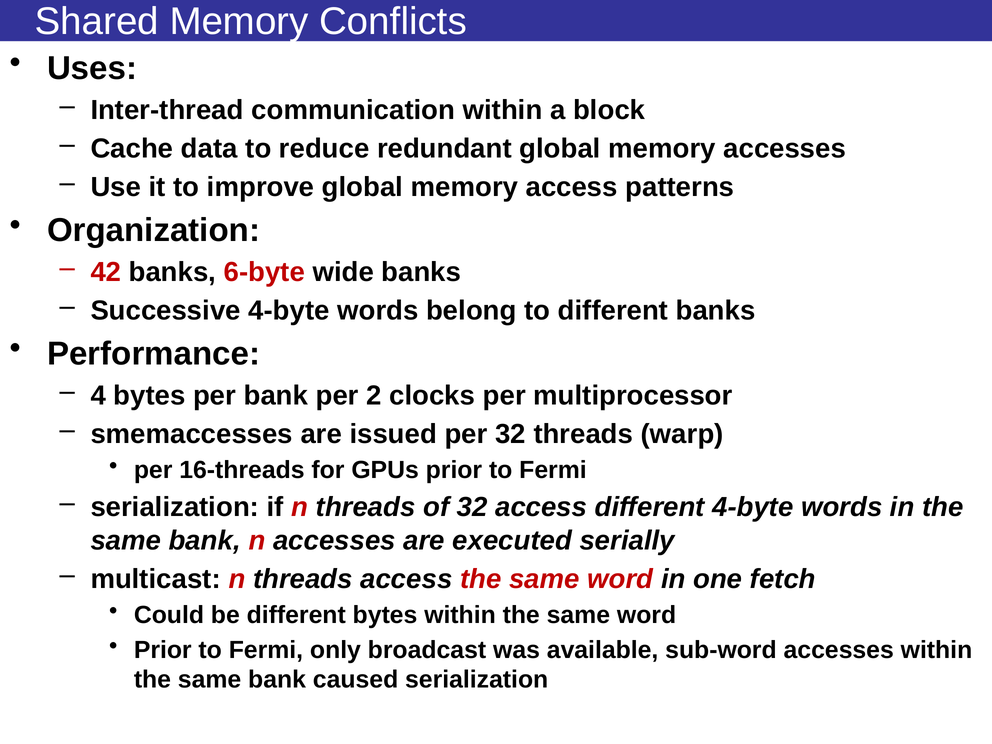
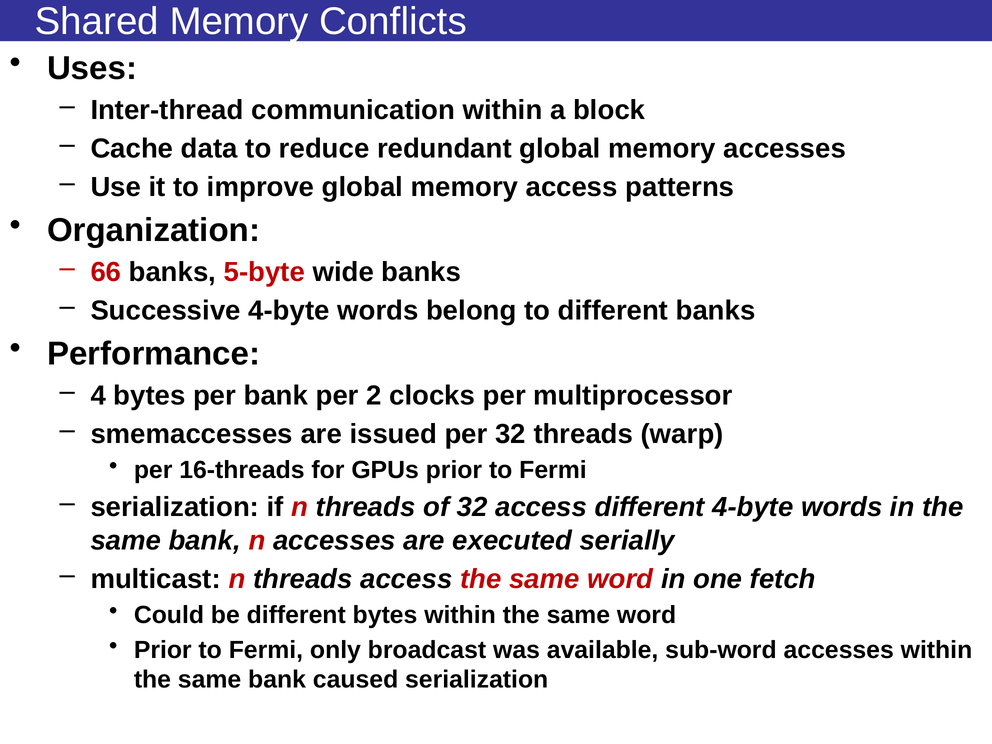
42: 42 -> 66 (106, 272)
6-byte: 6-byte -> 5-byte (264, 272)
